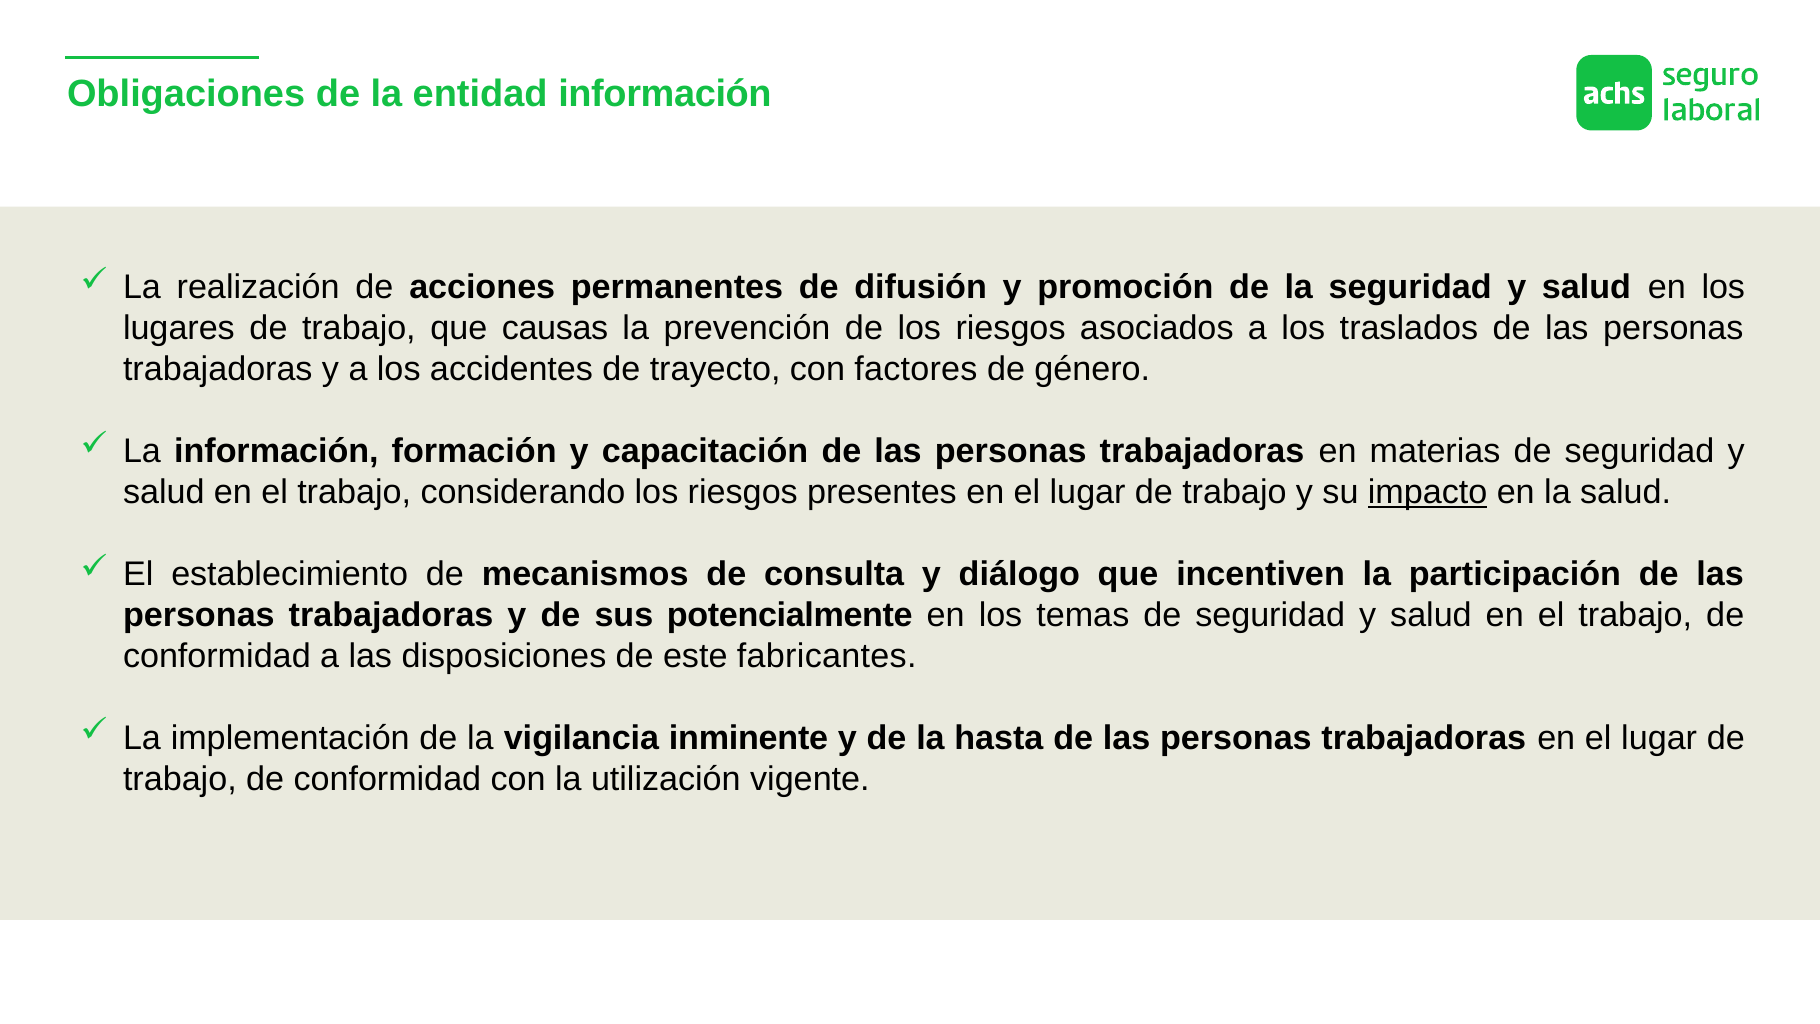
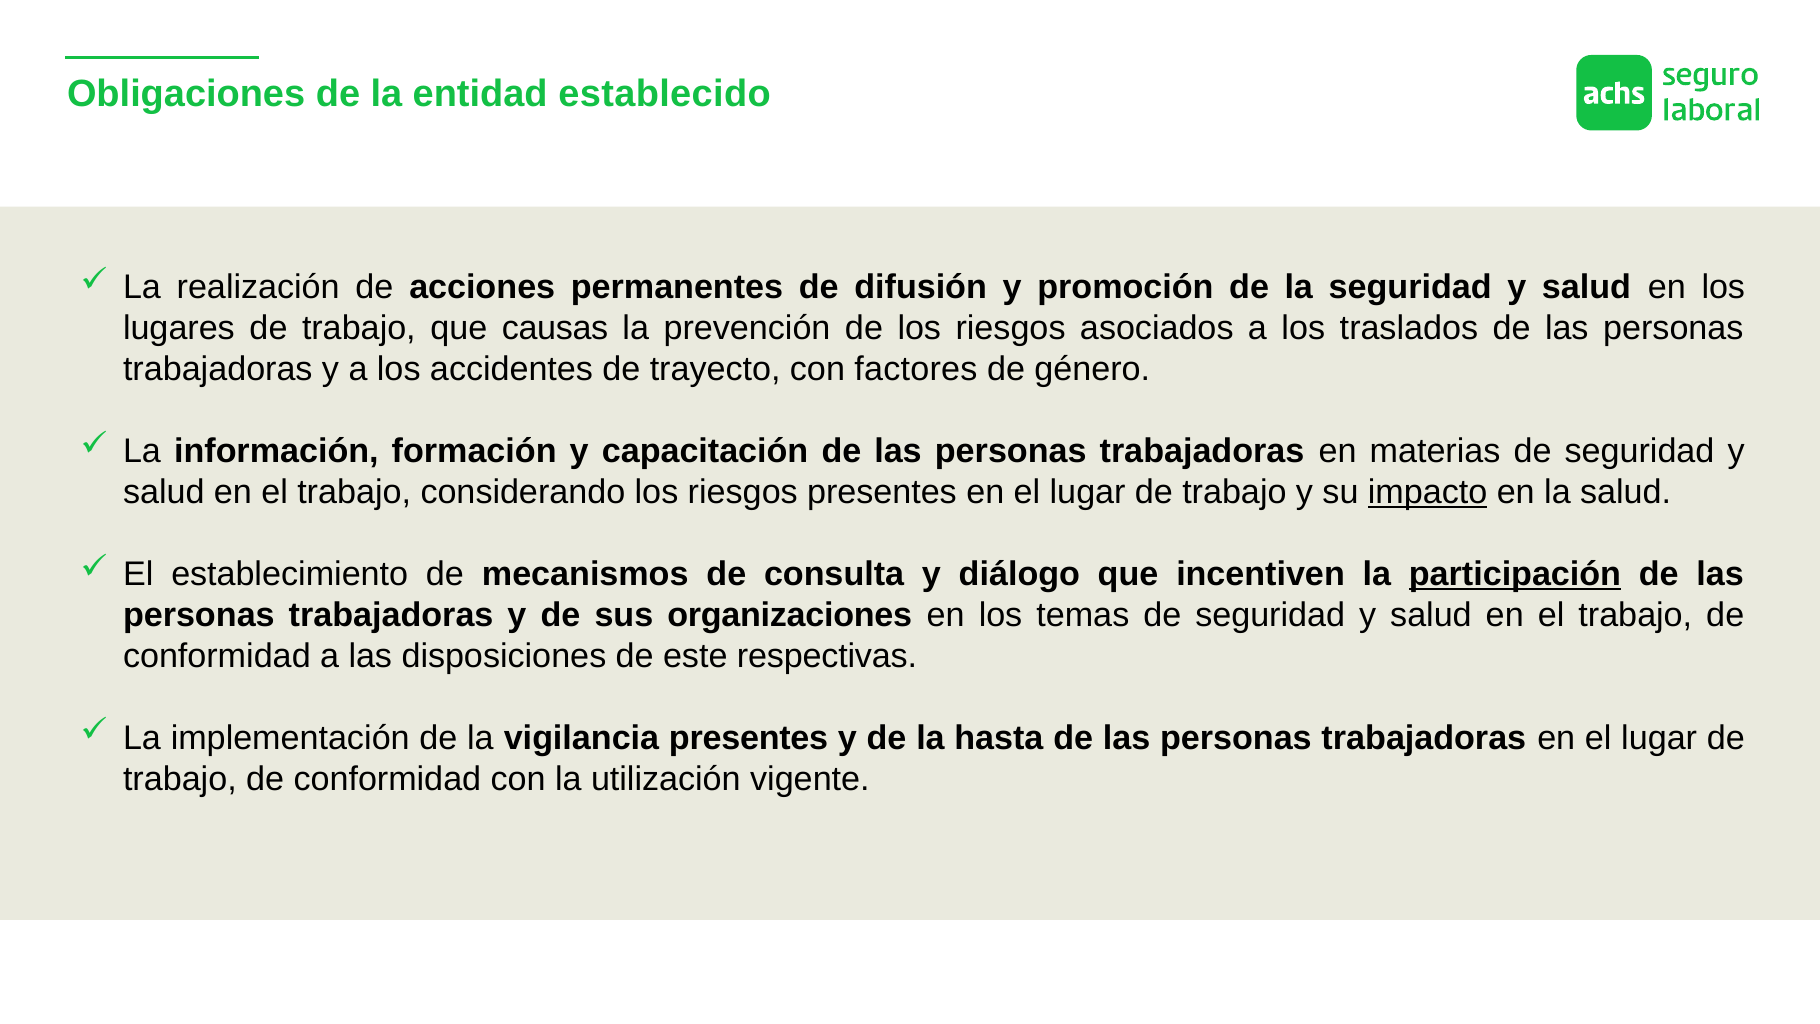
entidad información: información -> establecido (665, 94)
participación underline: none -> present (1515, 574)
potencialmente: potencialmente -> organizaciones (790, 615)
fabricantes: fabricantes -> respectivas (827, 656)
vigilancia inminente: inminente -> presentes (749, 738)
